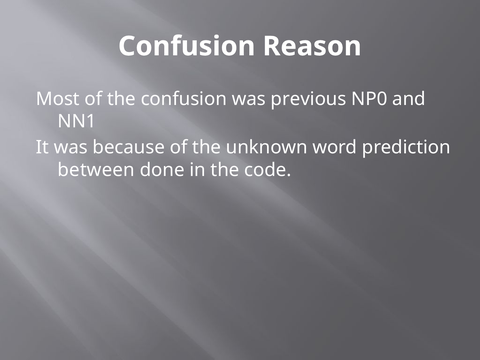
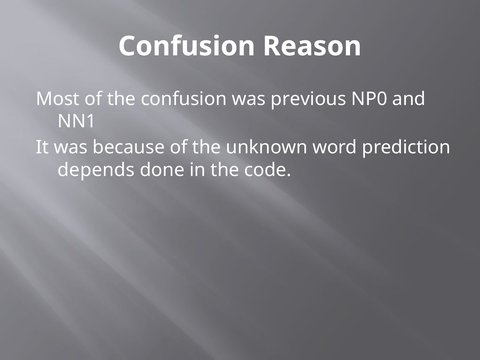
between: between -> depends (96, 170)
